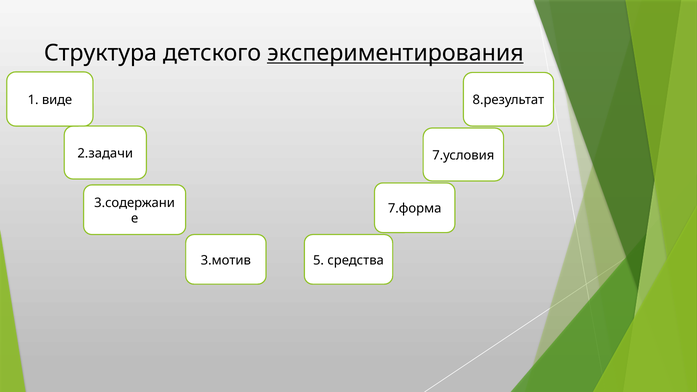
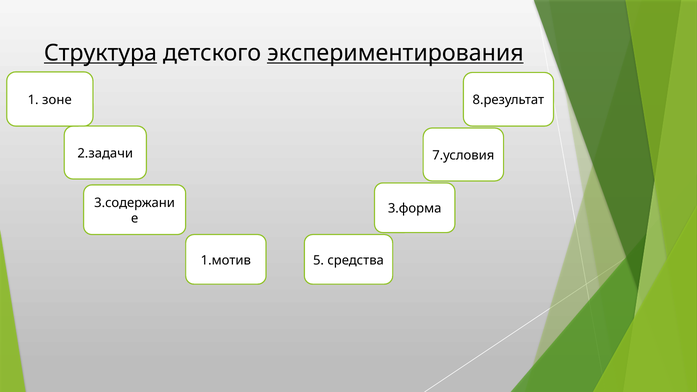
Структура underline: none -> present (100, 53)
виде: виде -> зоне (57, 100)
7.форма: 7.форма -> 3.форма (415, 209)
3.мотив: 3.мотив -> 1.мотив (226, 260)
